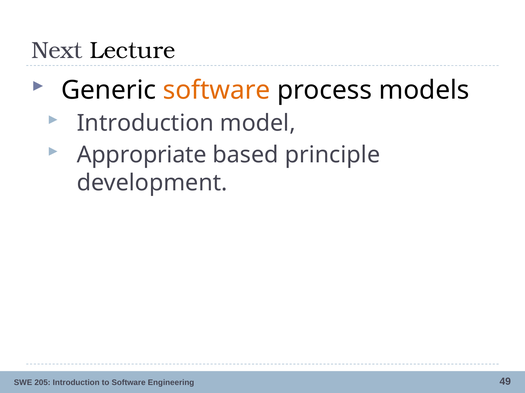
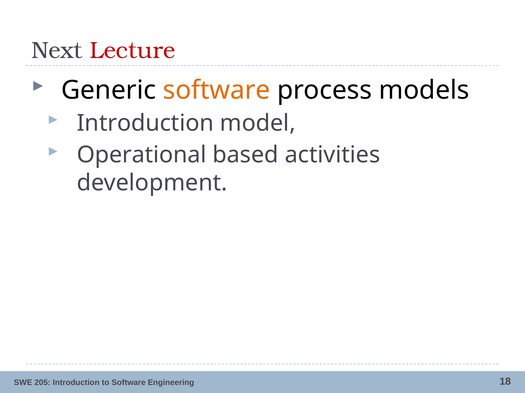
Lecture colour: black -> red (133, 51)
Appropriate: Appropriate -> Operational (142, 155)
principle: principle -> activities (332, 155)
49: 49 -> 18 (505, 382)
